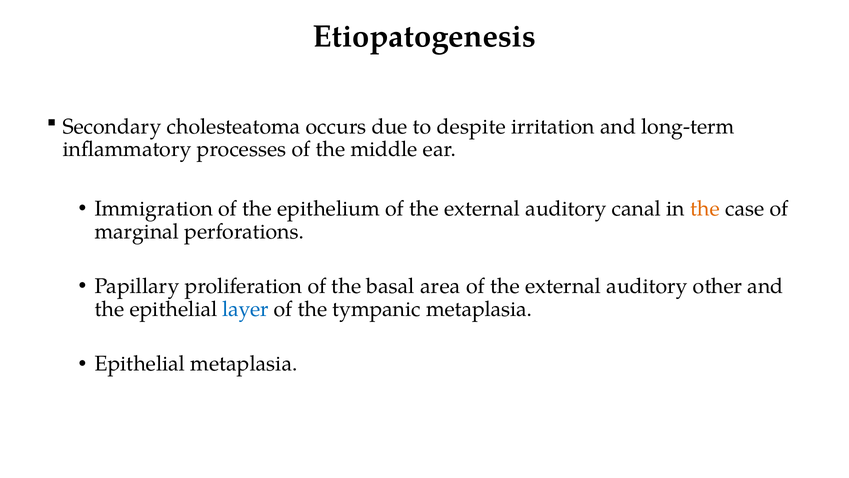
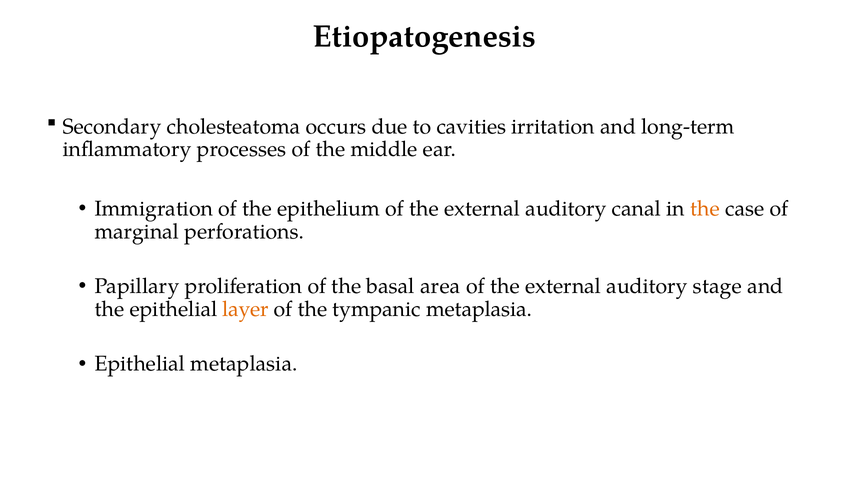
despite: despite -> cavities (471, 126)
other: other -> stage (717, 286)
layer colour: blue -> orange (246, 309)
